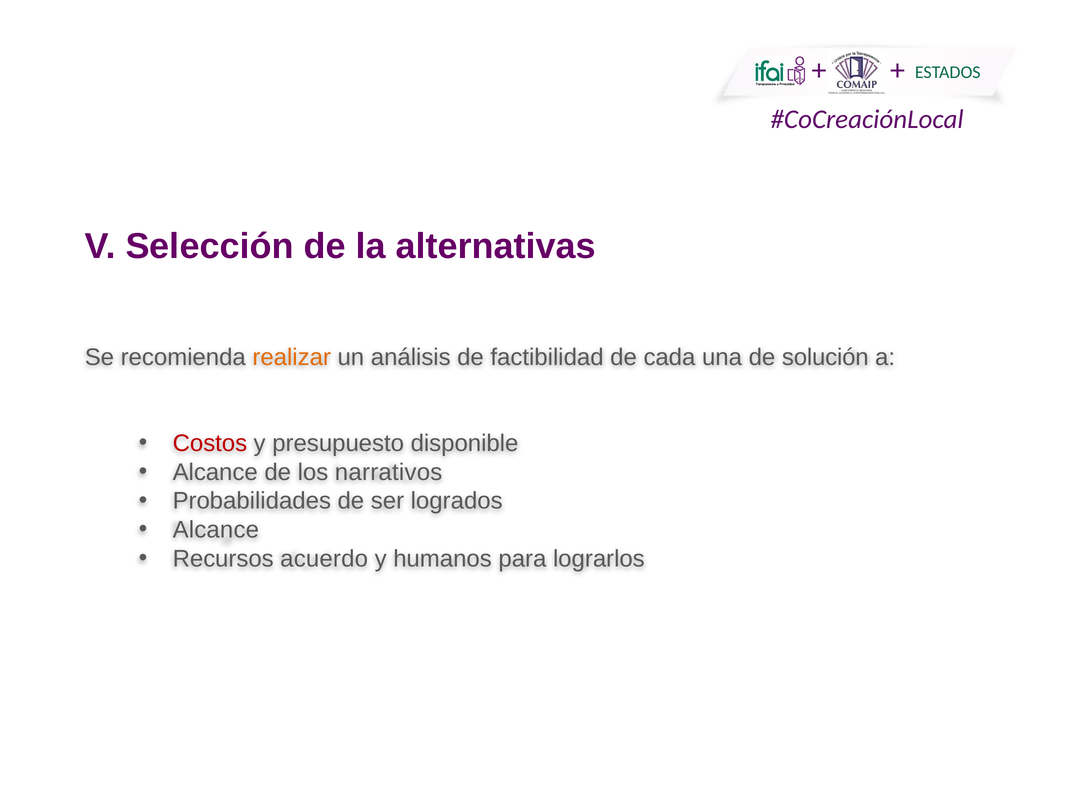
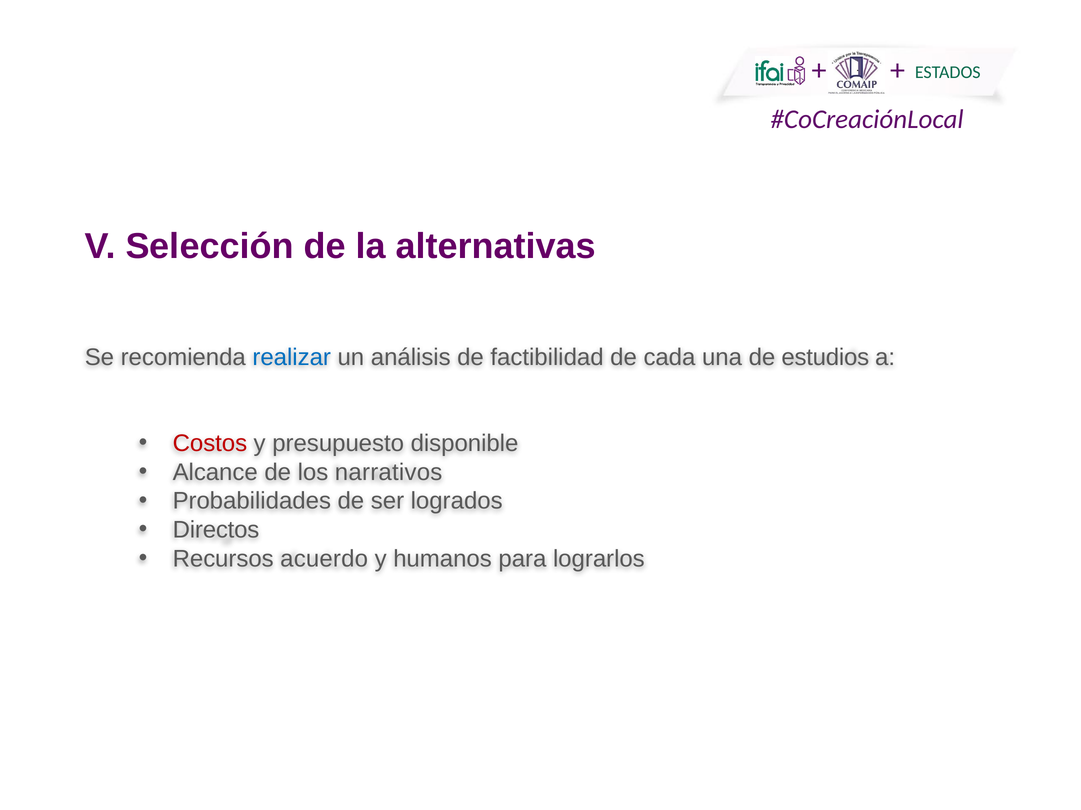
realizar colour: orange -> blue (292, 357)
solución: solución -> estudios (825, 357)
Alcance: Alcance -> Directos (216, 530)
